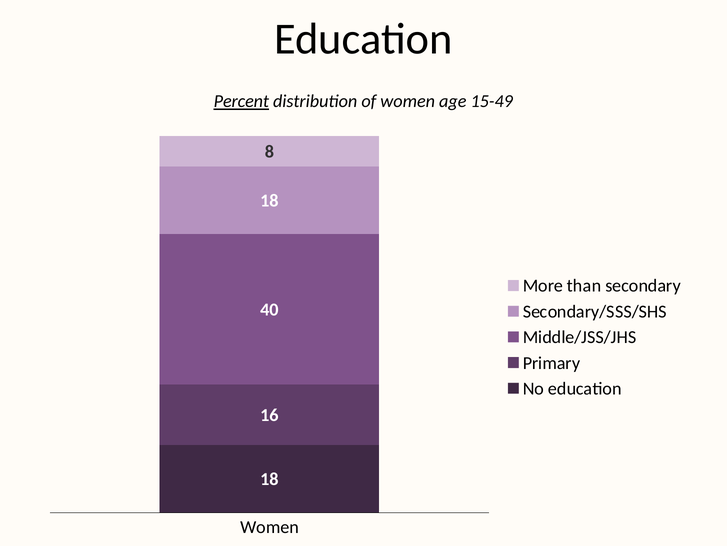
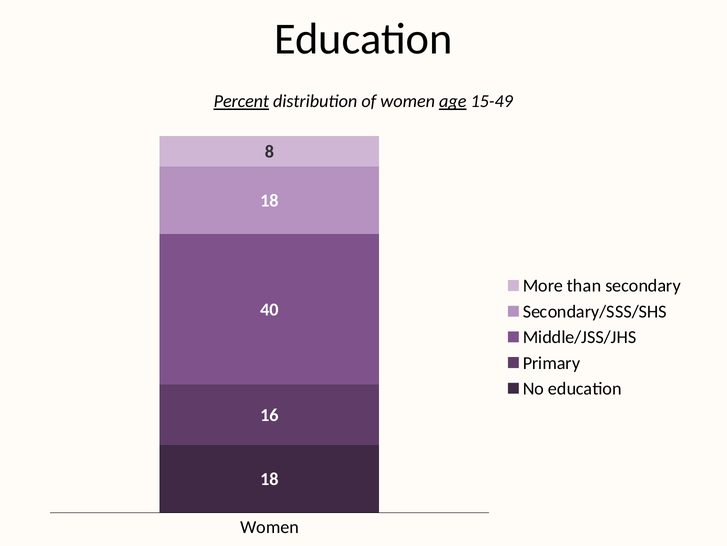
age underline: none -> present (453, 101)
